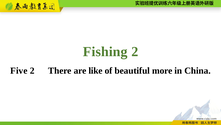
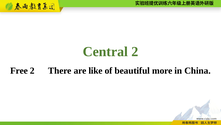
Fishing: Fishing -> Central (105, 51)
Five: Five -> Free (19, 70)
